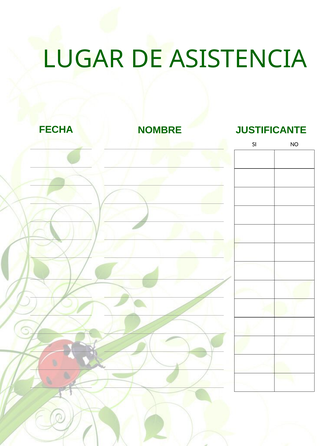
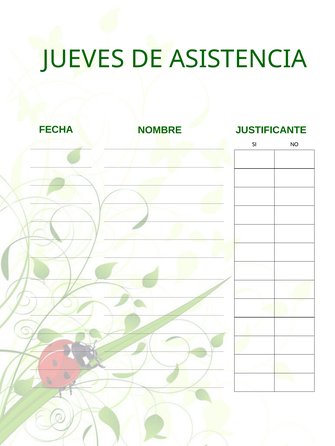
LUGAR: LUGAR -> JUEVES (83, 59)
